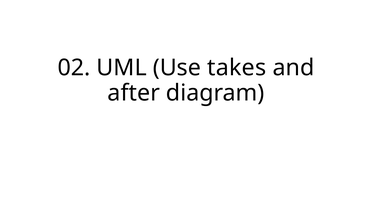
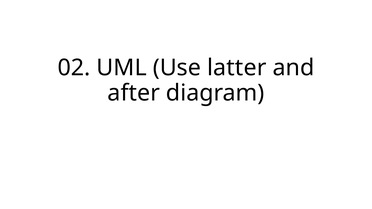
takes: takes -> latter (237, 68)
